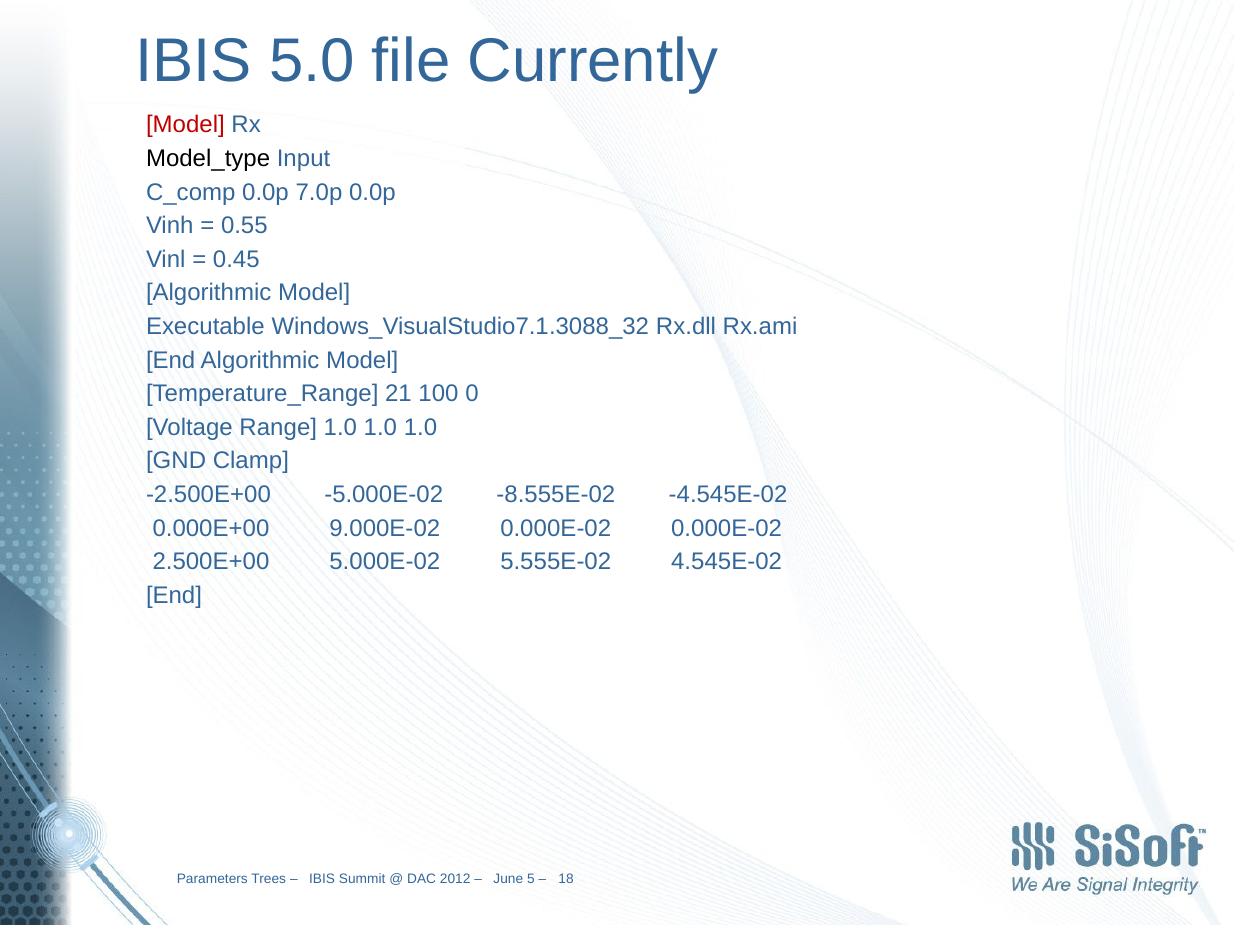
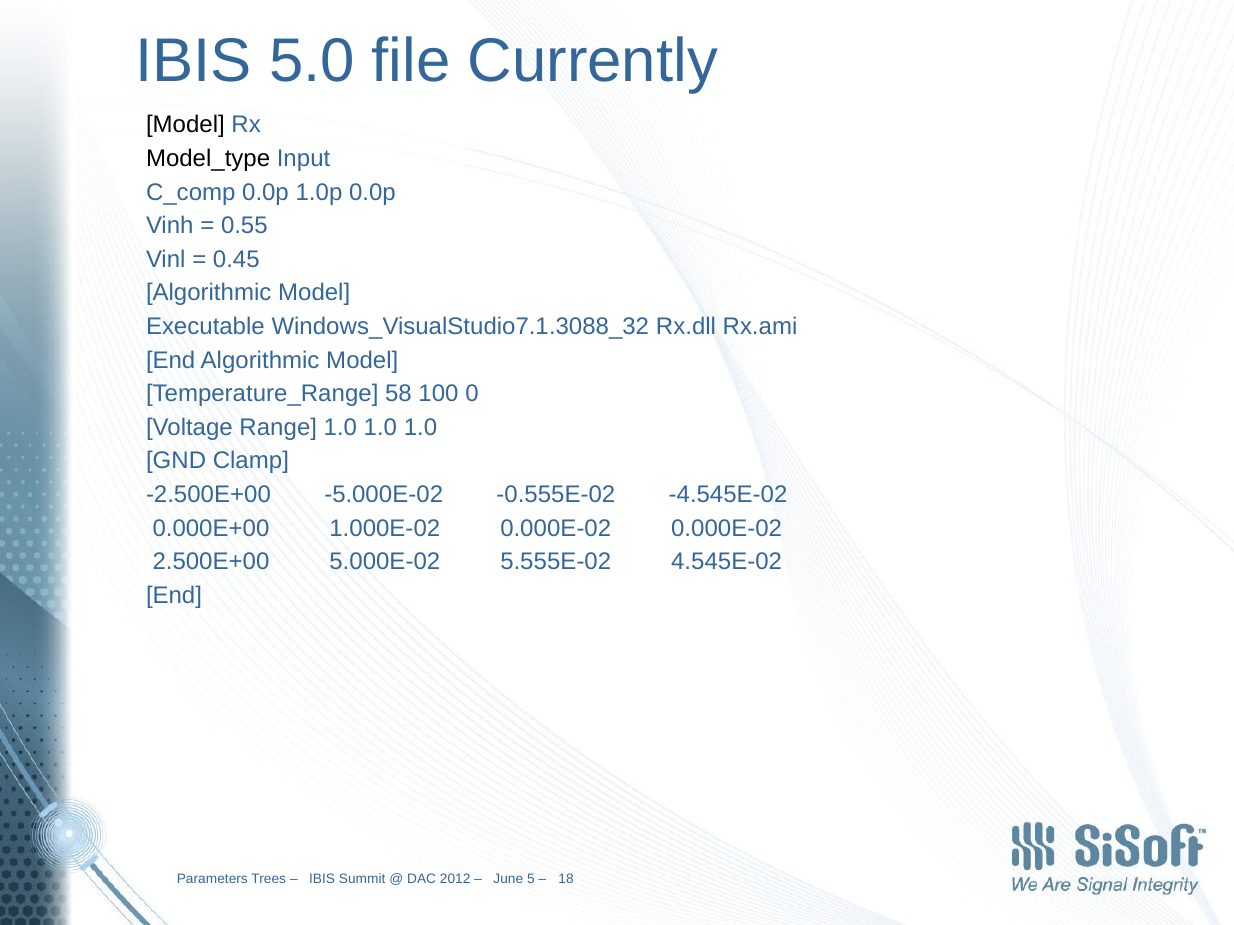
Model colour: red -> black (185, 125)
7.0p: 7.0p -> 1.0p (319, 192)
21: 21 -> 58 (398, 394)
-8.555E-02: -8.555E-02 -> -0.555E-02 (556, 495)
9.000E-02: 9.000E-02 -> 1.000E-02 (385, 529)
